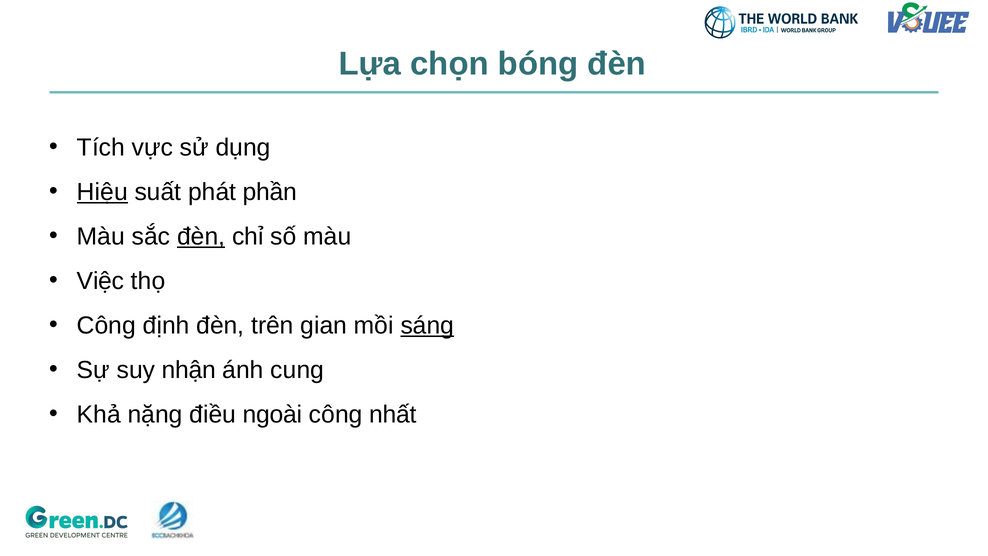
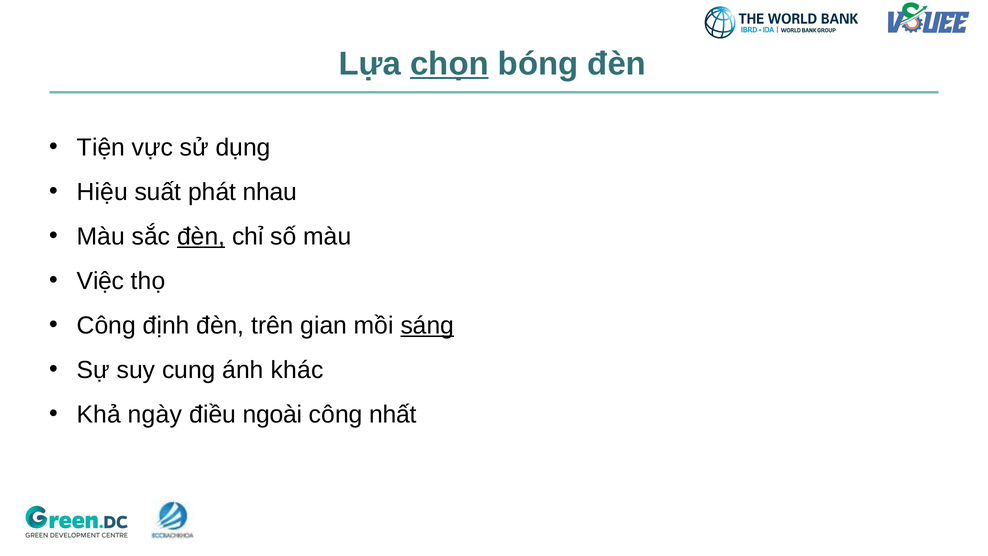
chọn underline: none -> present (449, 64)
Tích: Tích -> Tiện (101, 148)
Hiệu underline: present -> none (102, 192)
phần: phần -> nhau (270, 192)
nhận: nhận -> cung (189, 370)
cung: cung -> khác (297, 370)
nặng: nặng -> ngày (155, 414)
